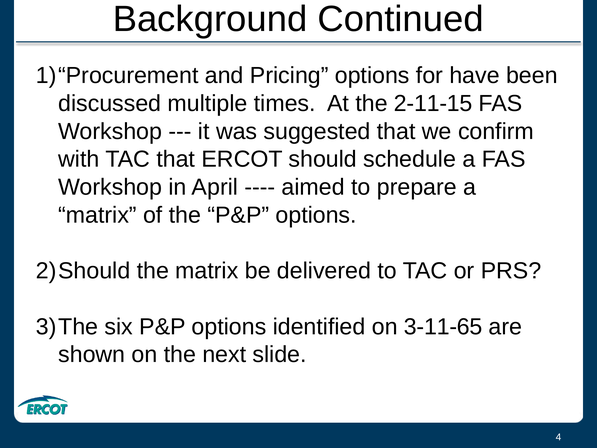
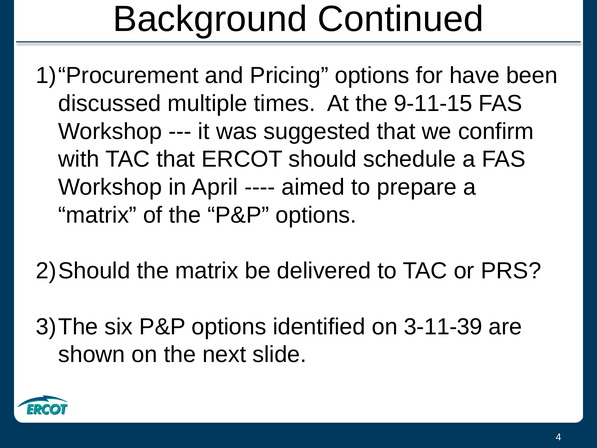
2-11-15: 2-11-15 -> 9-11-15 (433, 103)
3-11-65: 3-11-65 -> 3-11-39 (443, 326)
